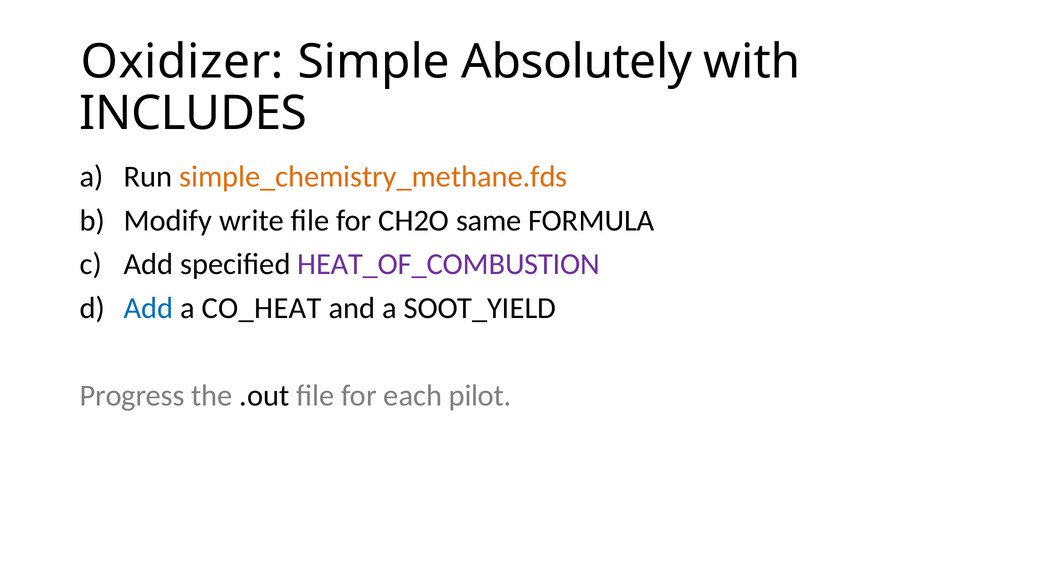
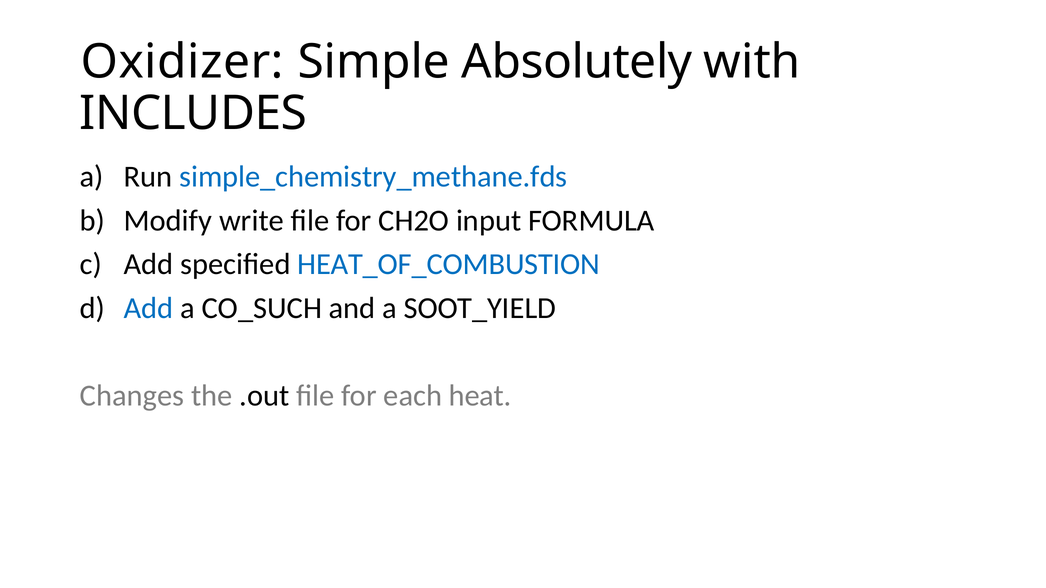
simple_chemistry_methane.fds colour: orange -> blue (373, 177)
same: same -> input (489, 221)
HEAT_OF_COMBUSTION colour: purple -> blue (449, 265)
CO_HEAT: CO_HEAT -> CO_SUCH (262, 308)
Progress: Progress -> Changes (132, 396)
pilot: pilot -> heat (480, 396)
